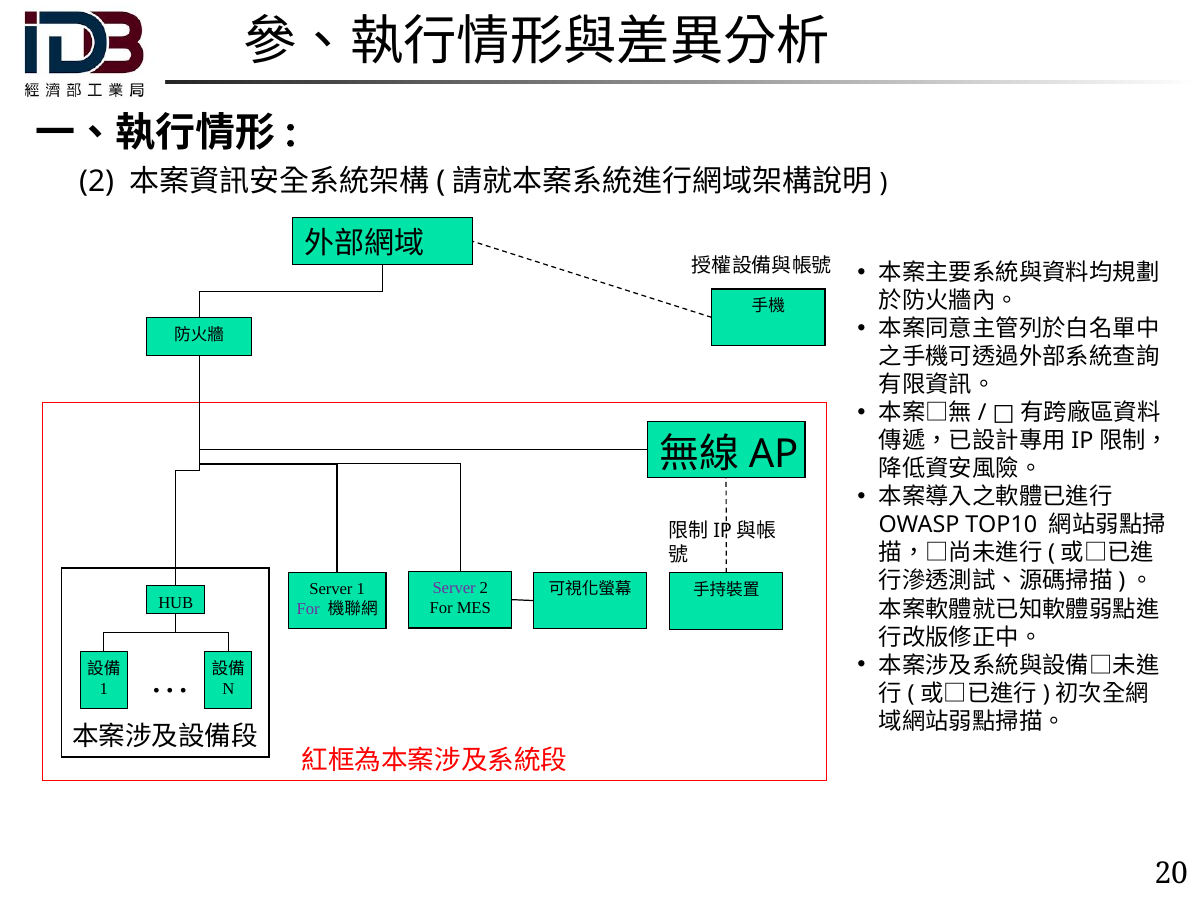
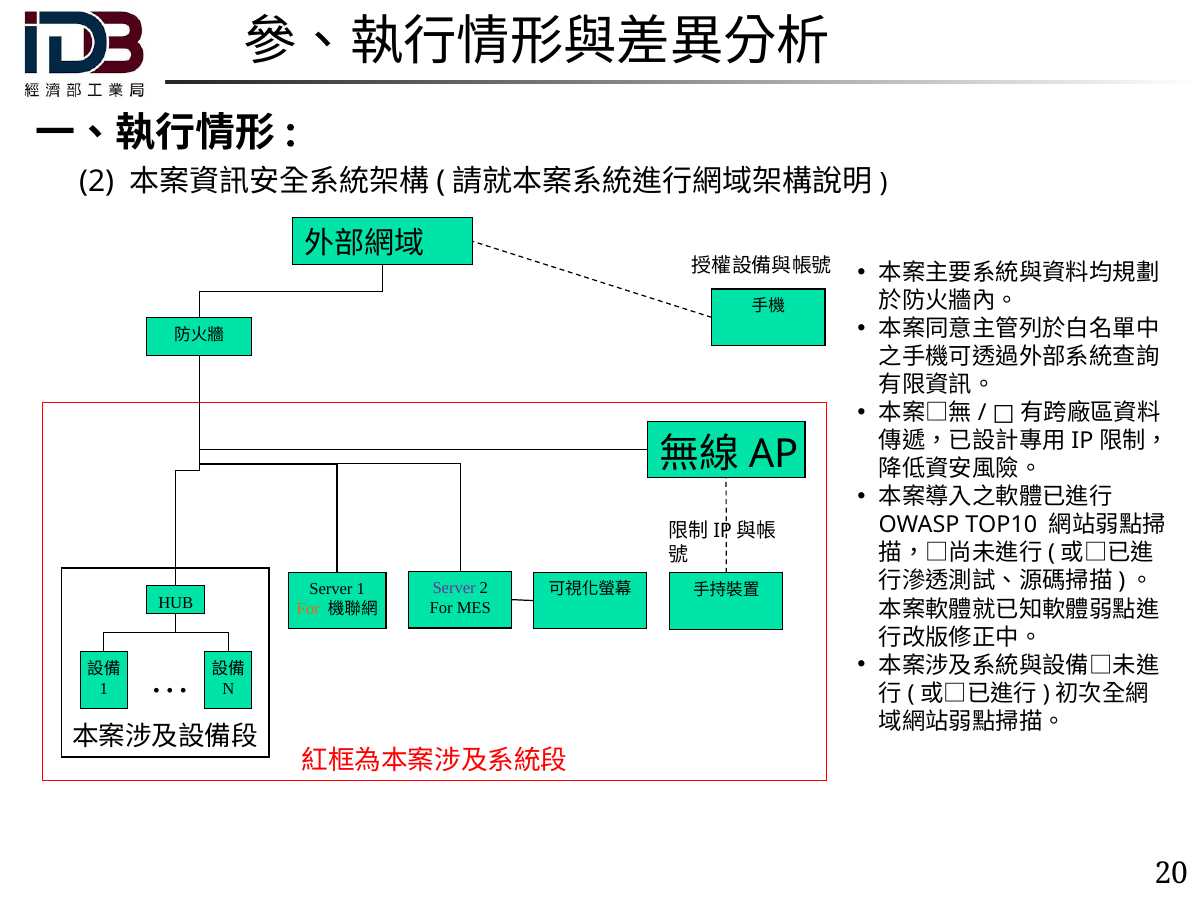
For colour: purple -> orange (308, 609)
